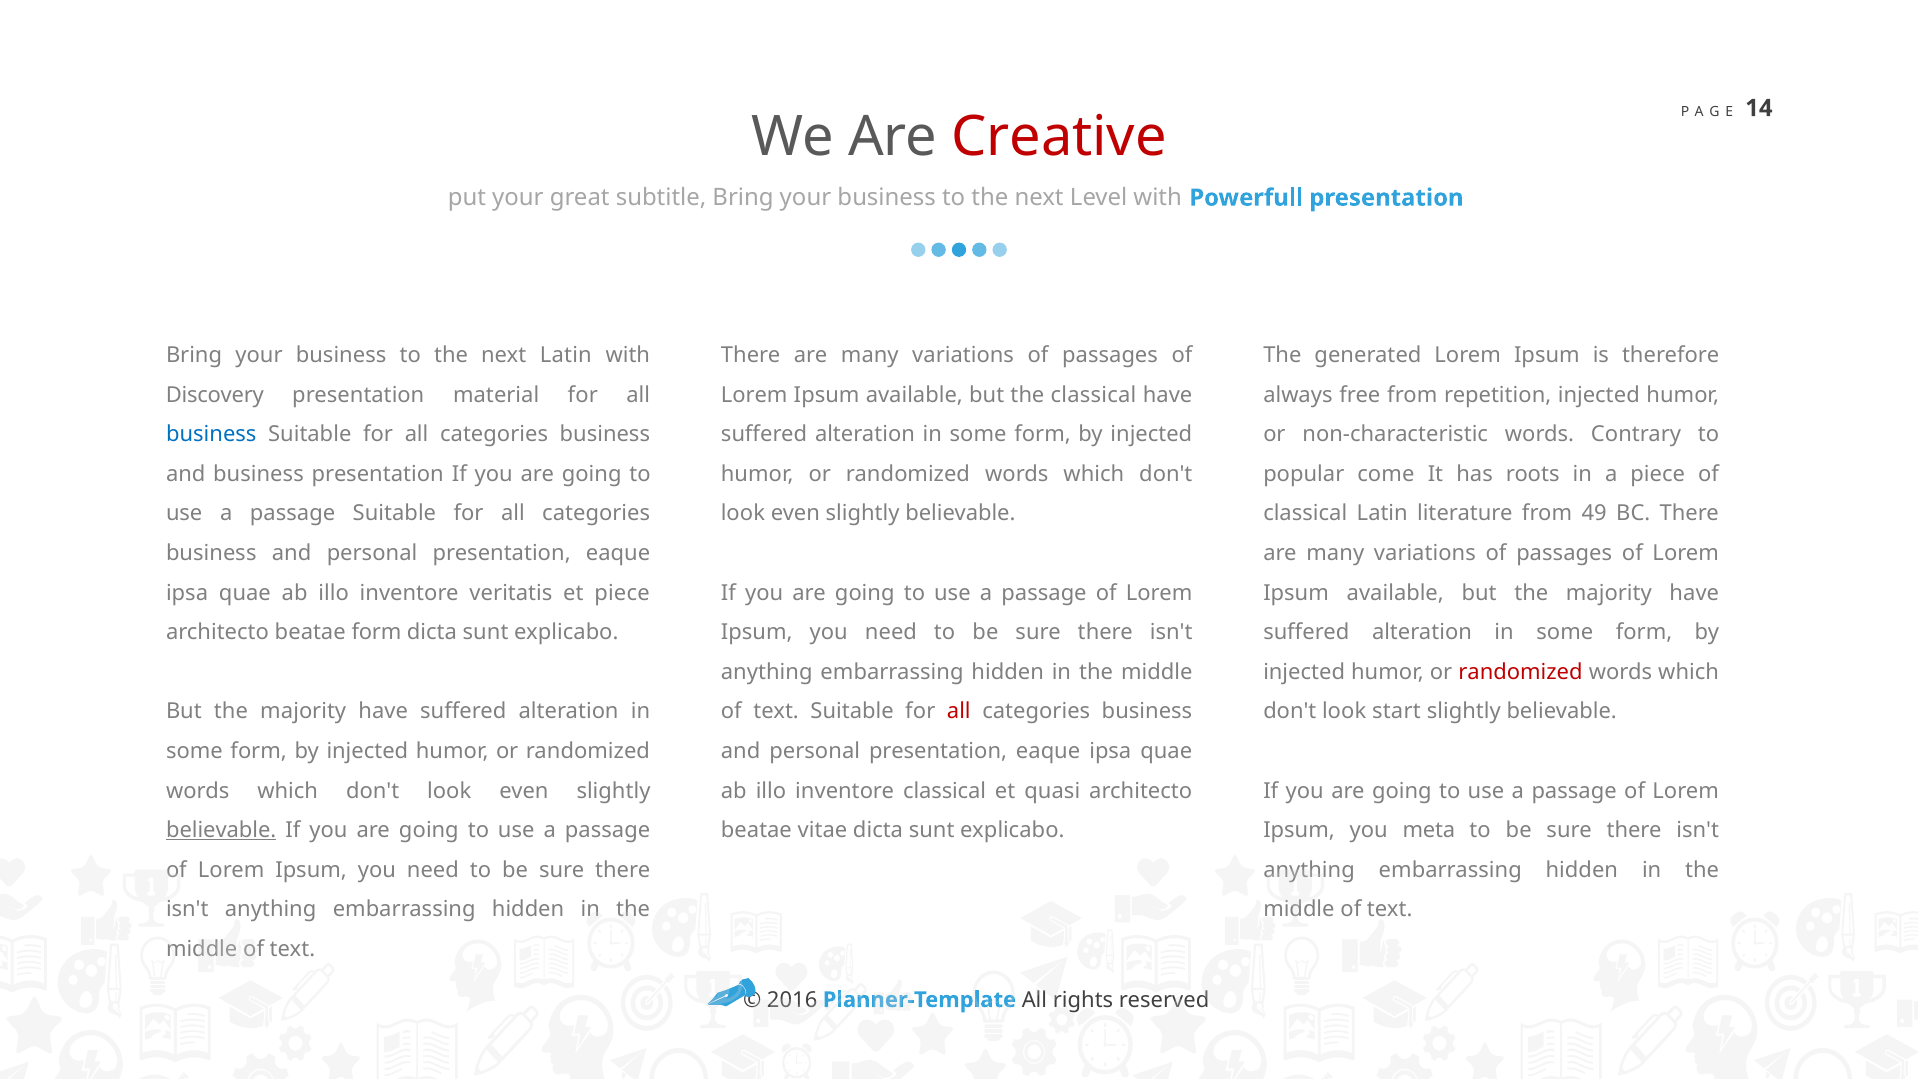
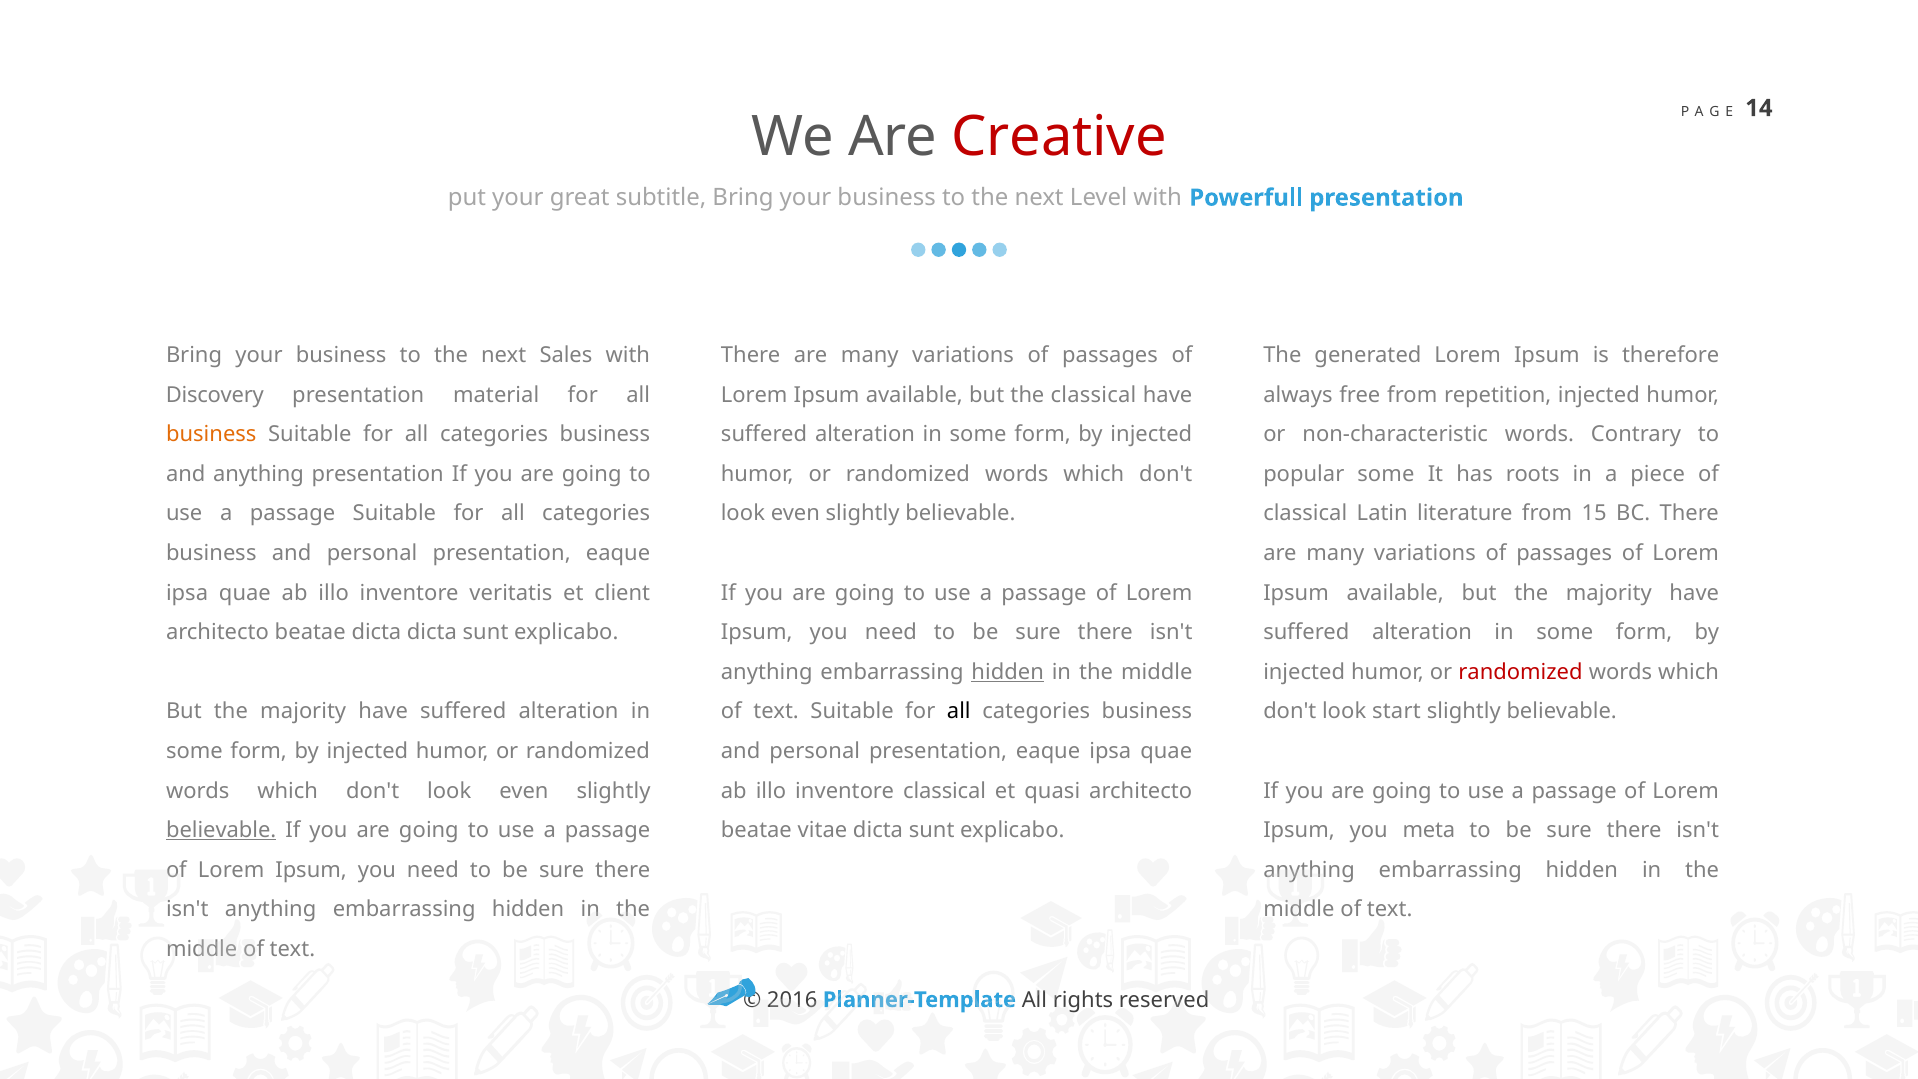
next Latin: Latin -> Sales (566, 355)
business colour: blue -> orange (211, 434)
and business: business -> anything (259, 474)
popular come: come -> some (1386, 474)
49: 49 -> 15 (1594, 514)
et piece: piece -> client (622, 593)
beatae form: form -> dicta (376, 632)
hidden underline: none -> present (1008, 672)
all colour: red -> black (959, 711)
